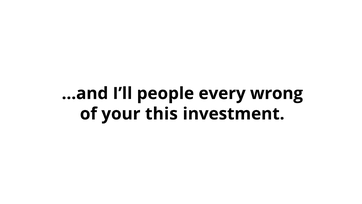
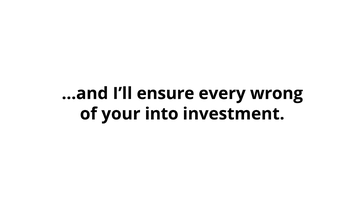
people: people -> ensure (166, 93)
this: this -> into (162, 114)
